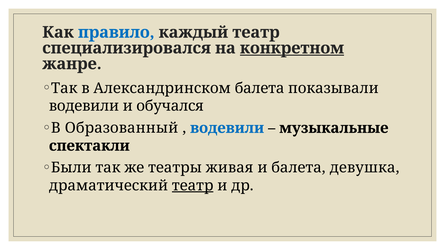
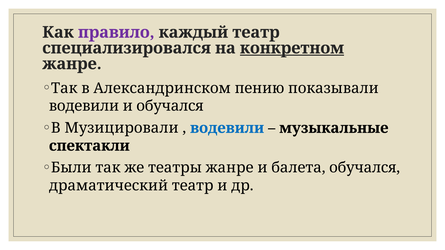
правило colour: blue -> purple (116, 32)
Александринском балета: балета -> пению (259, 88)
Образованный: Образованный -> Музицировали (122, 128)
театры живая: живая -> жанре (230, 168)
балета девушка: девушка -> обучался (365, 168)
театр underline: present -> none (193, 186)
